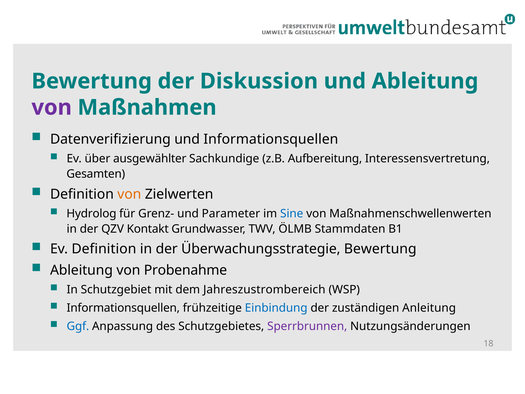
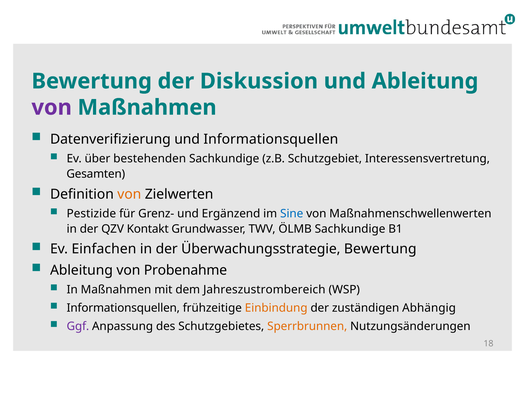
ausgewählter: ausgewählter -> bestehenden (150, 159)
Aufbereitung: Aufbereitung -> Schutzgebiet (325, 159)
Hydrolog: Hydrolog -> Pestizide (91, 213)
Parameter: Parameter -> Ergänzend (231, 213)
ÖLMB Stammdaten: Stammdaten -> Sachkundige (350, 229)
Ev Definition: Definition -> Einfachen (104, 249)
In Schutzgebiet: Schutzgebiet -> Maßnahmen (116, 289)
Einbindung colour: blue -> orange (276, 308)
Anleitung: Anleitung -> Abhängig (429, 308)
Ggf colour: blue -> purple (78, 326)
Sperrbrunnen colour: purple -> orange (307, 326)
